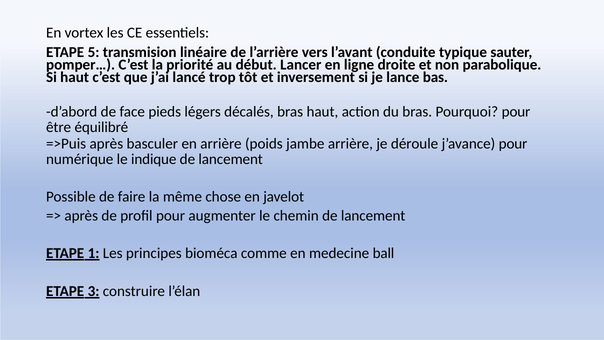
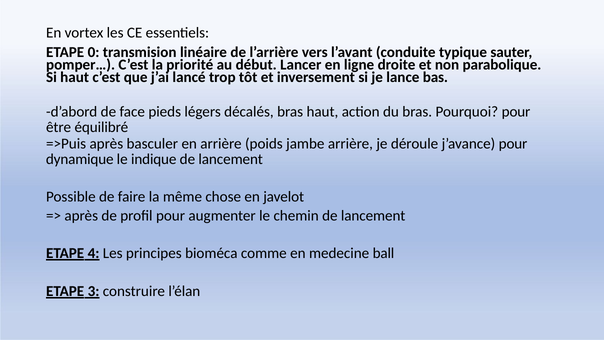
5: 5 -> 0 (94, 52)
numérique: numérique -> dynamique (80, 159)
1: 1 -> 4 (94, 253)
